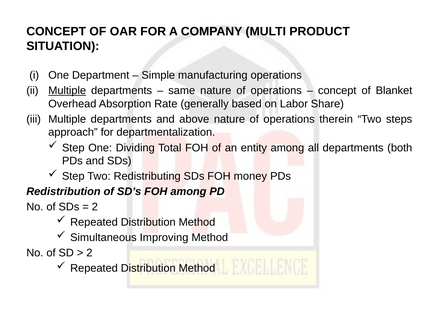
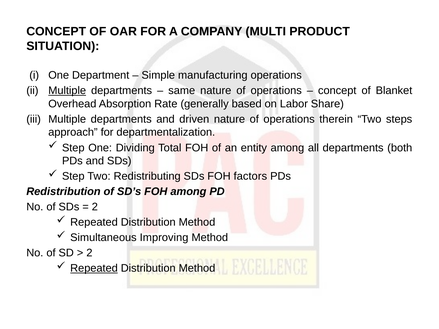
above: above -> driven (194, 119)
money: money -> factors (250, 176)
Repeated underline: none -> present (94, 269)
